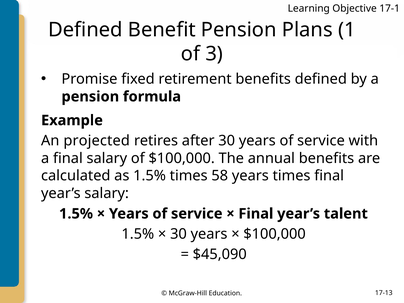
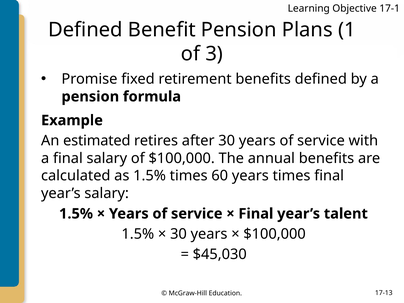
projected: projected -> estimated (97, 141)
58: 58 -> 60 (220, 176)
$45,090: $45,090 -> $45,030 (220, 255)
